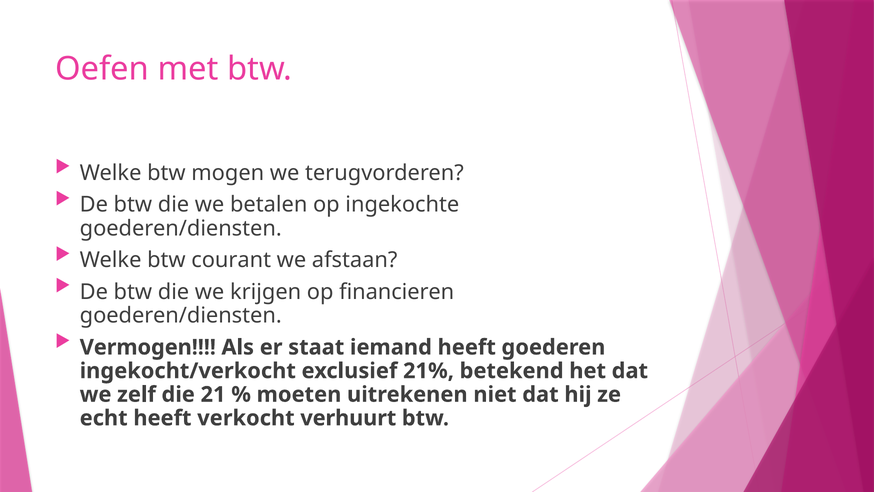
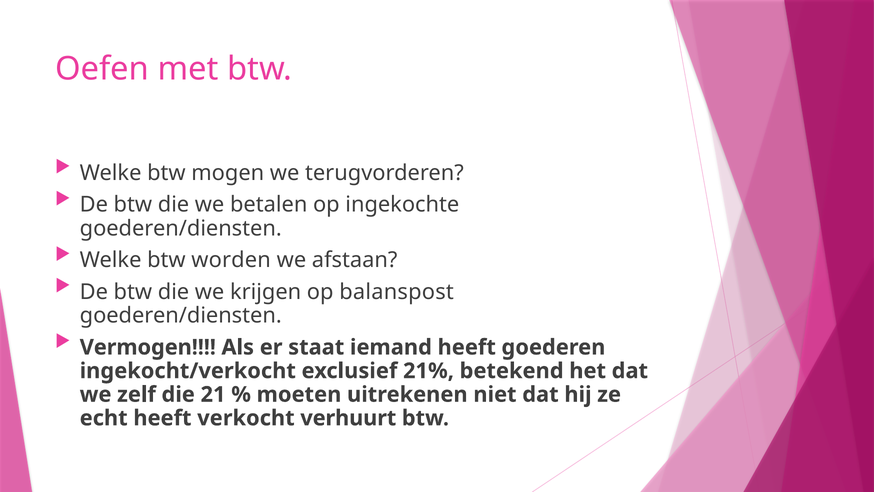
courant: courant -> worden (231, 260)
financieren: financieren -> balanspost (397, 292)
